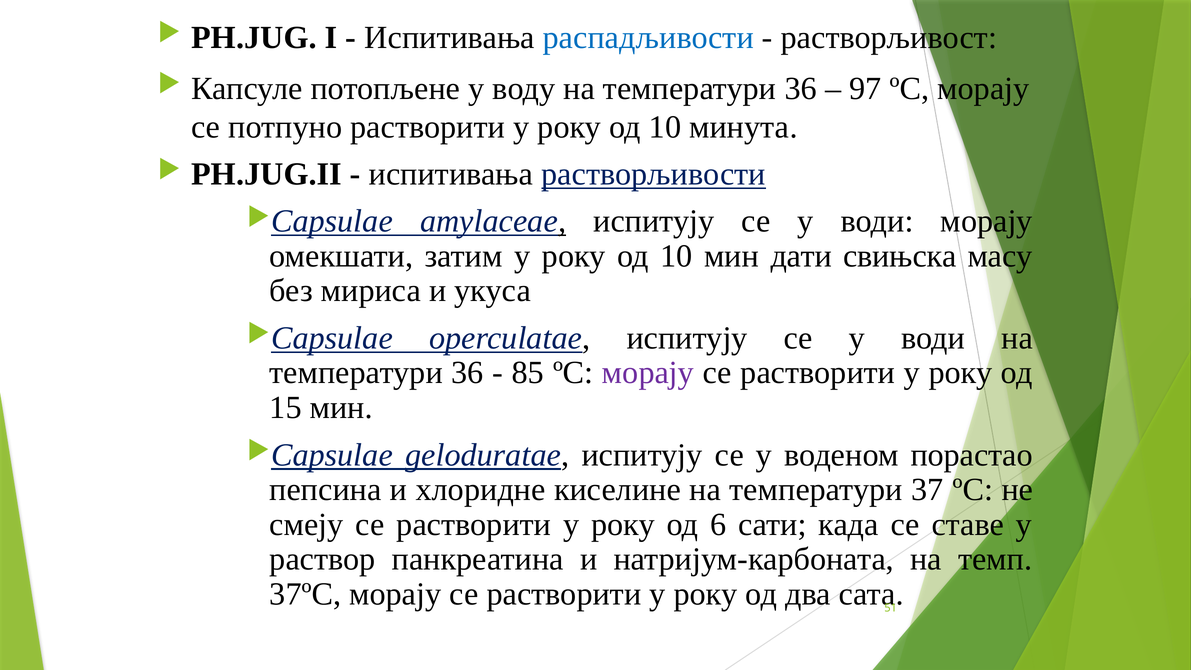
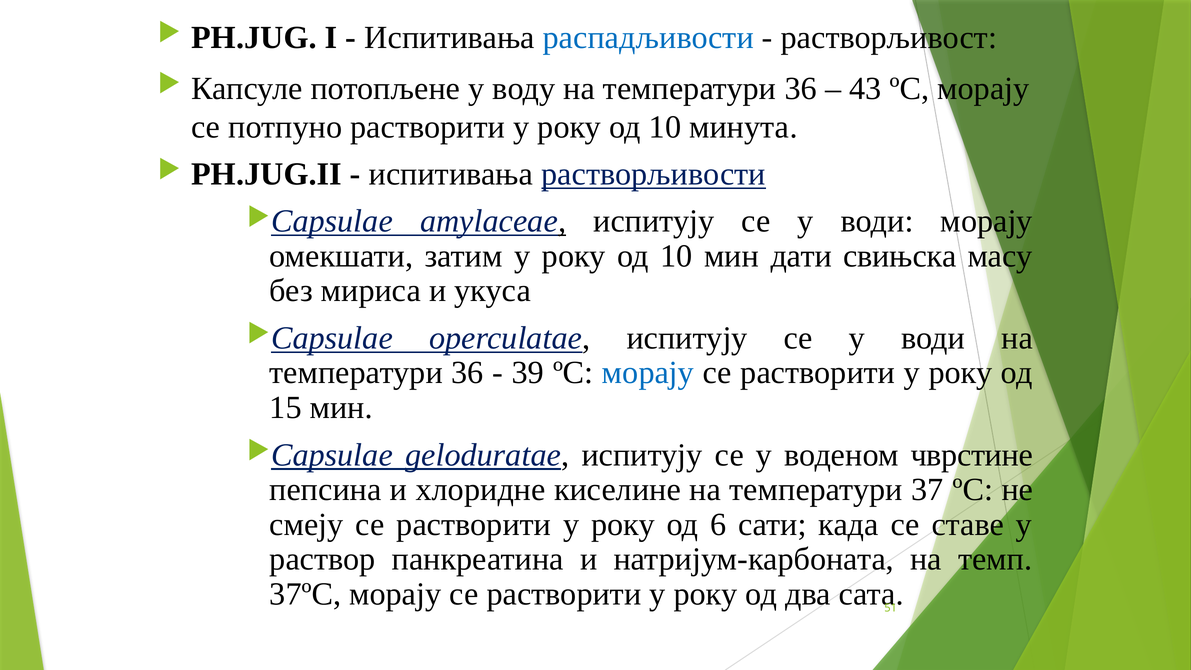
97: 97 -> 43 (865, 88)
85: 85 -> 39 (528, 373)
морају colour: purple -> blue (648, 373)
порастао: порастао -> чврстине (972, 455)
